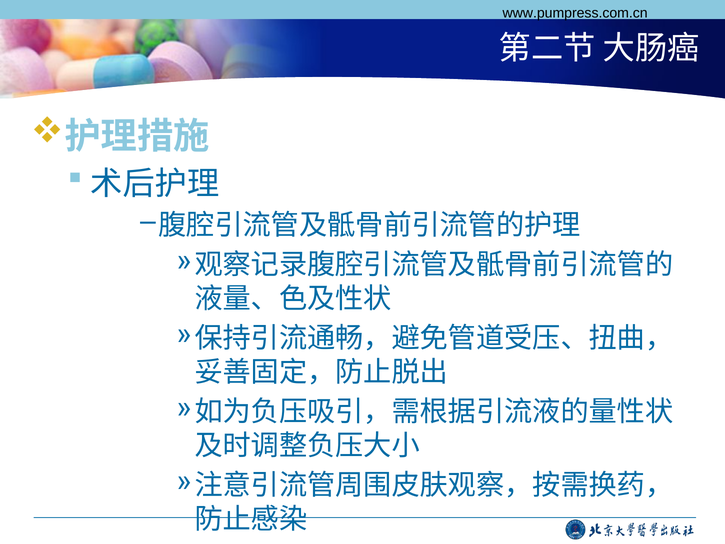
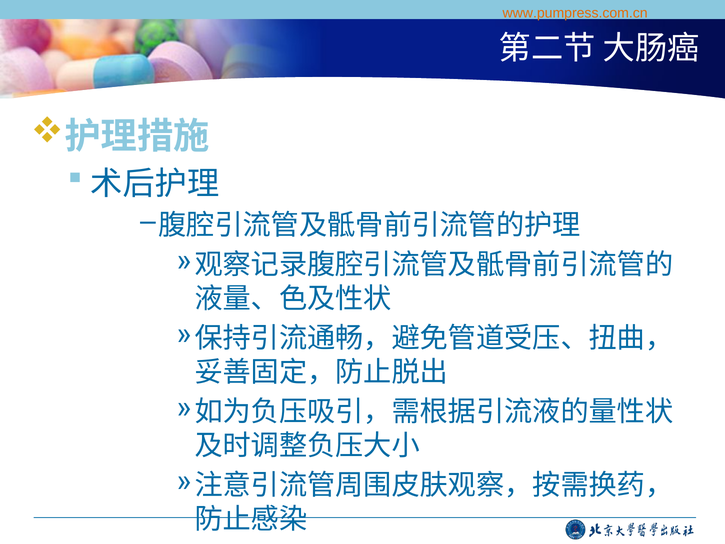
www.pumpress.com.cn colour: black -> orange (575, 13)
